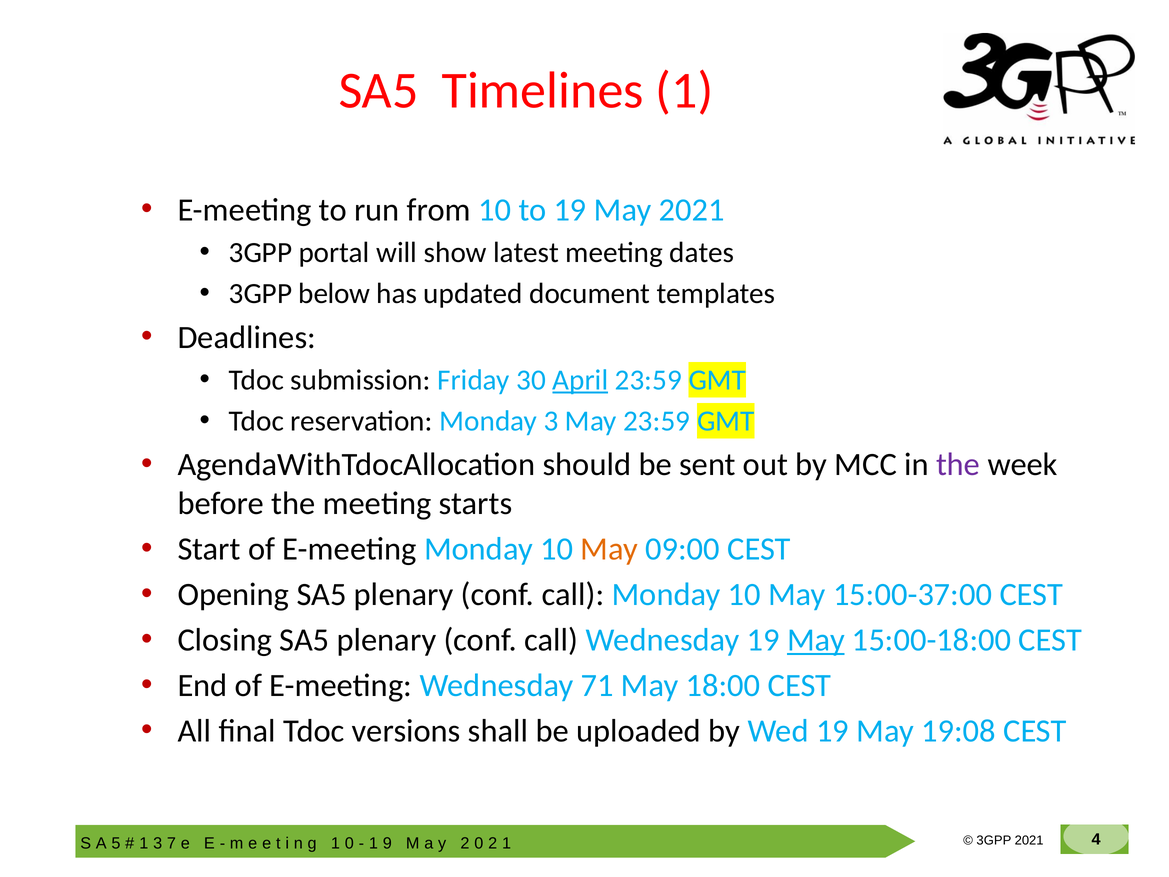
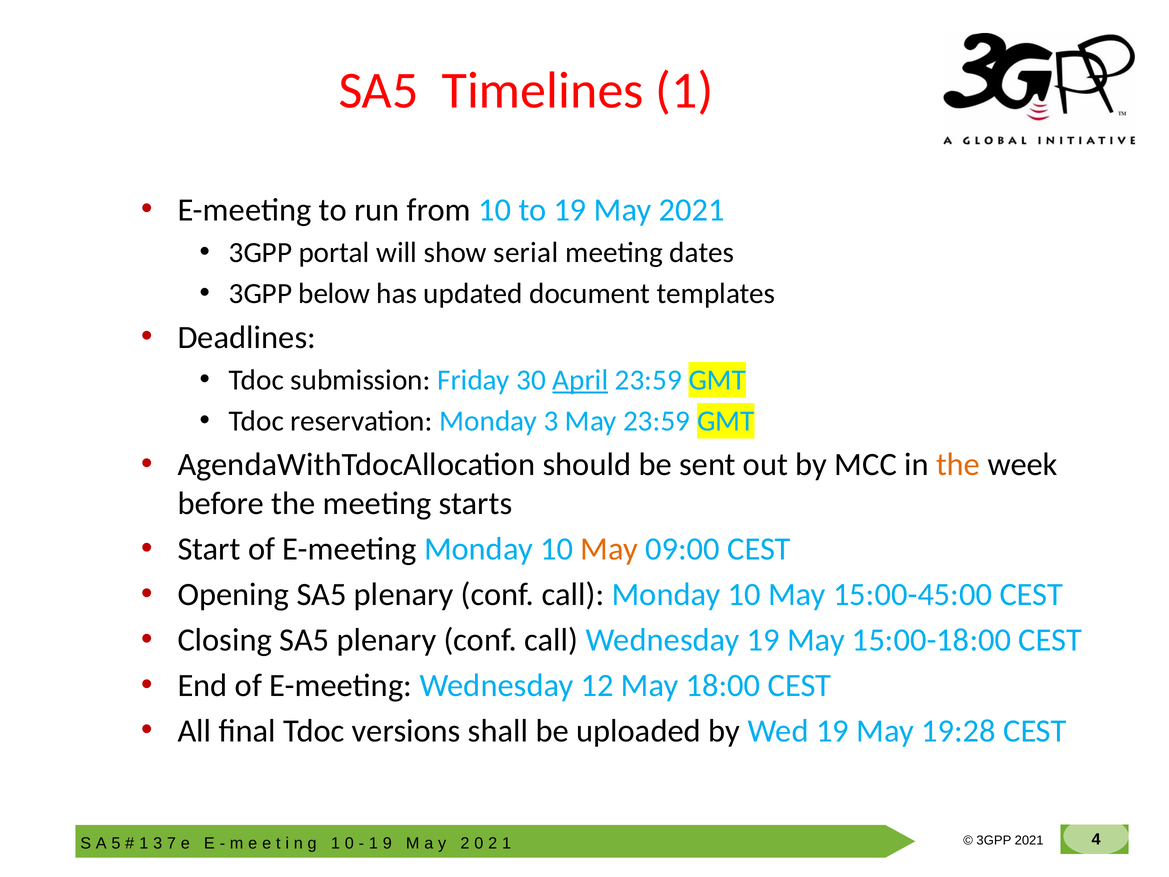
latest: latest -> serial (526, 253)
the colour: purple -> orange (958, 465)
15:00-37:00: 15:00-37:00 -> 15:00-45:00 (913, 594)
May underline: present -> none (816, 640)
71: 71 -> 12 (597, 685)
19:08: 19:08 -> 19:28 (959, 731)
